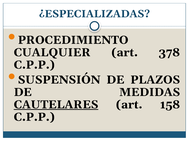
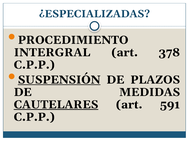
CUALQUIER: CUALQUIER -> INTERGRAL (52, 53)
SUSPENSIÓN underline: none -> present (59, 80)
158: 158 -> 591 (170, 105)
